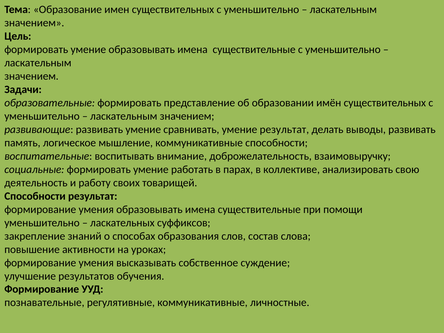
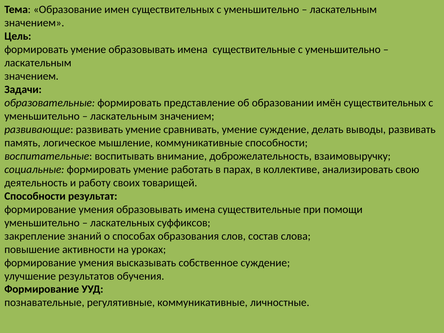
умение результат: результат -> суждение (284, 129)
